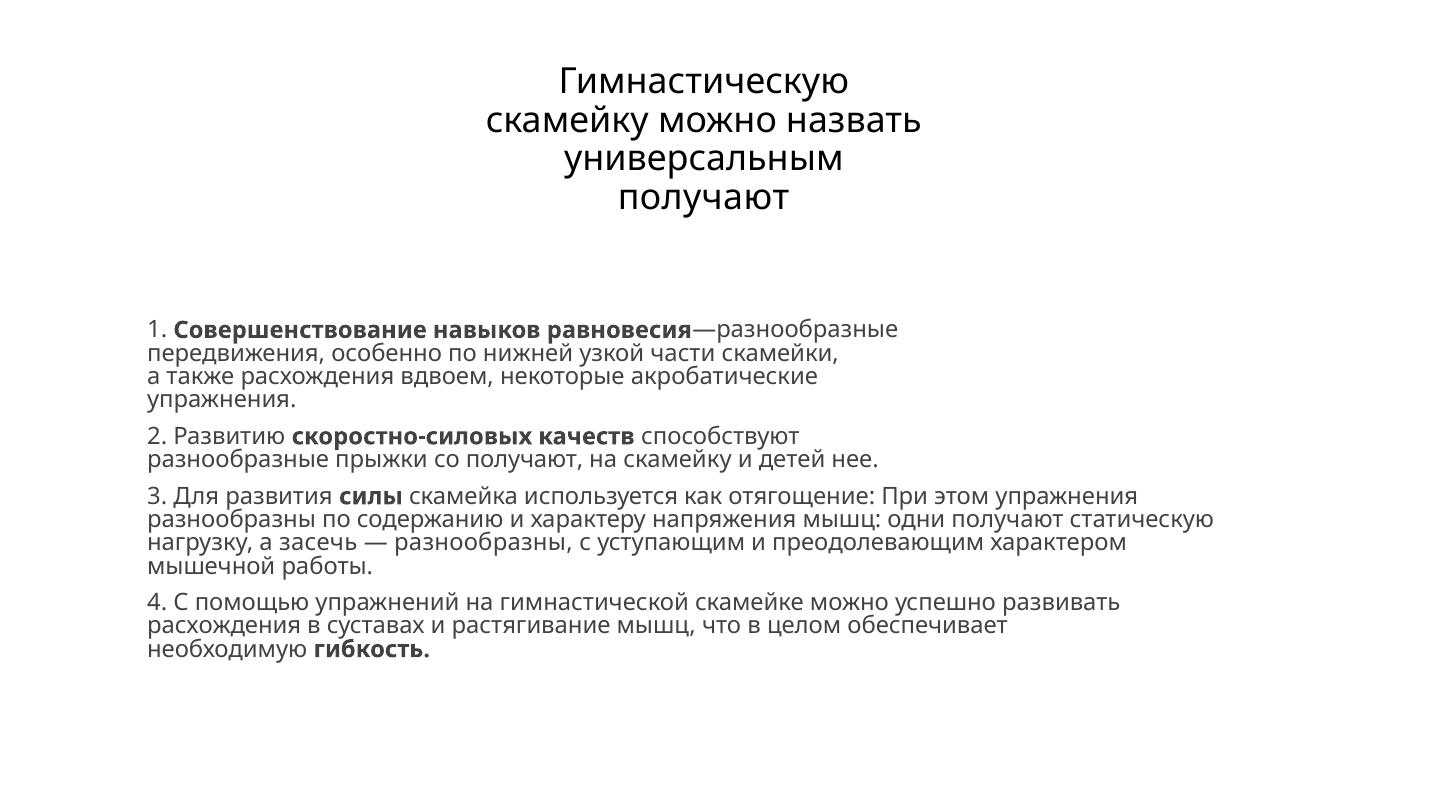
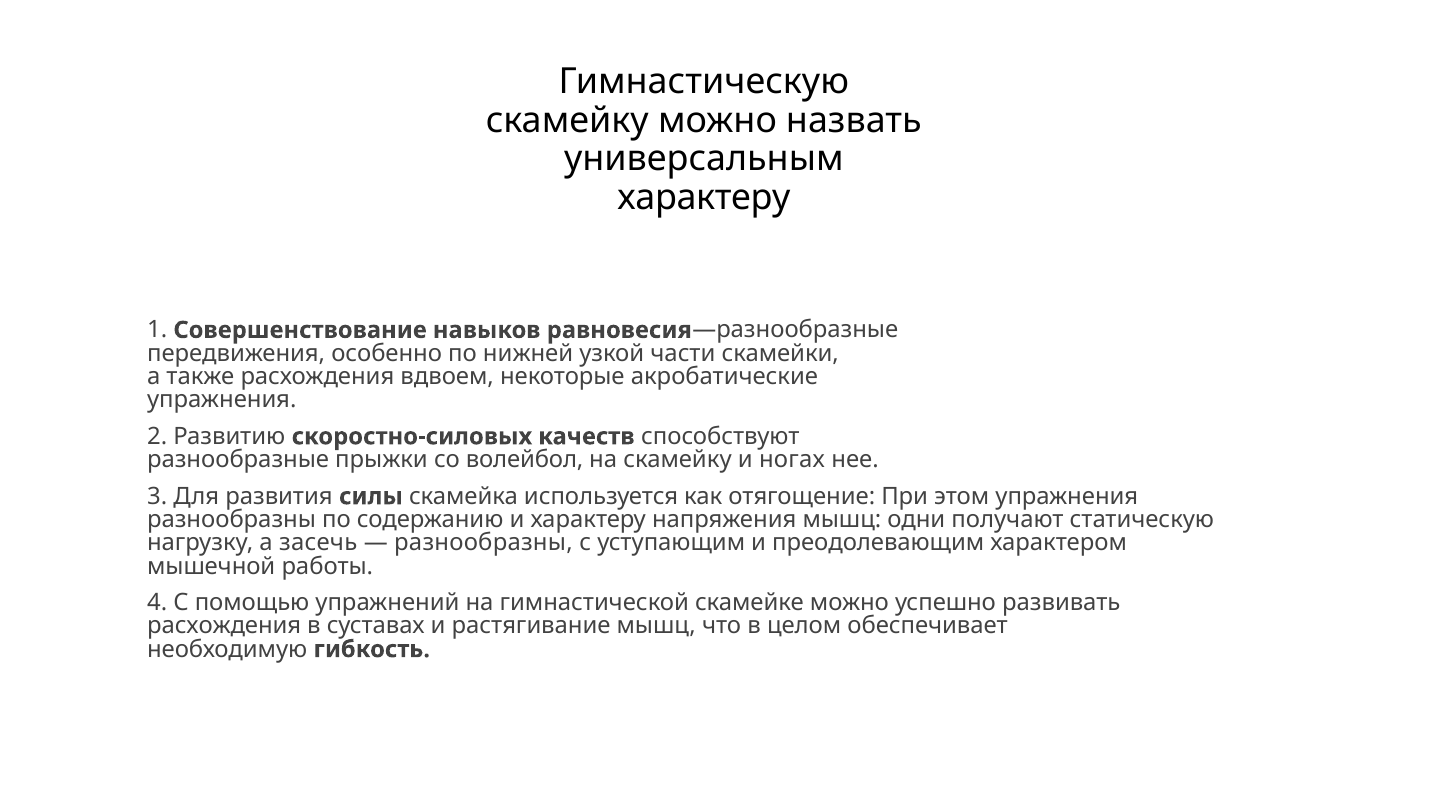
получают: получают -> характеру (704, 198)
со получают: получают -> волейбол (525, 460)
детей: детей -> ногах (792, 460)
